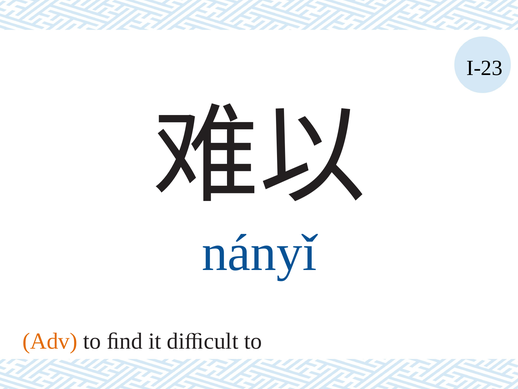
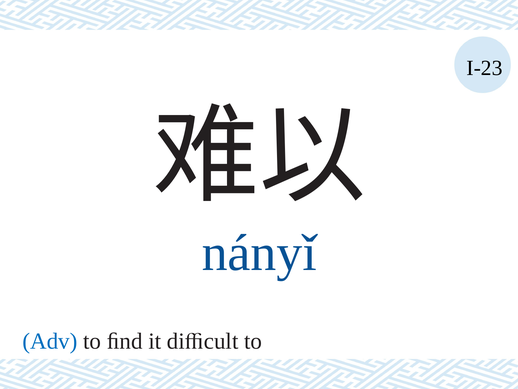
Adv colour: orange -> blue (50, 341)
